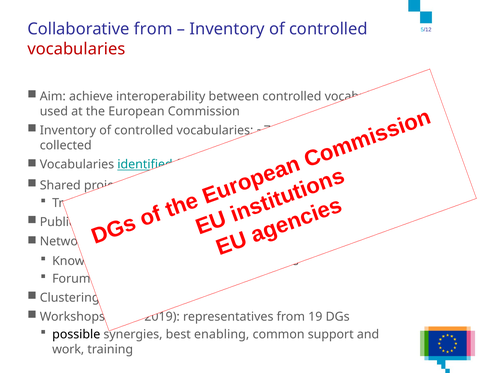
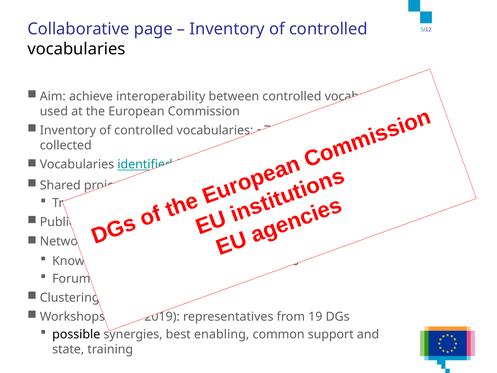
Collaborative from: from -> page (153, 29)
vocabularies colour: red -> black (76, 49)
work: work -> state (68, 349)
